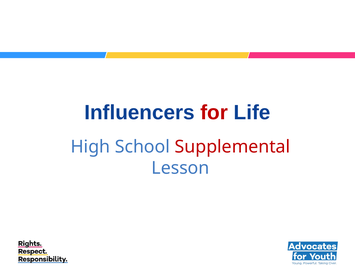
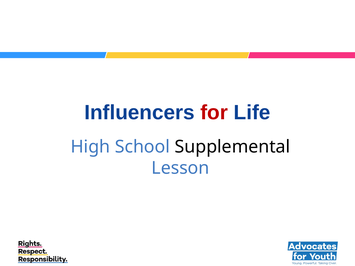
Supplemental colour: red -> black (232, 147)
